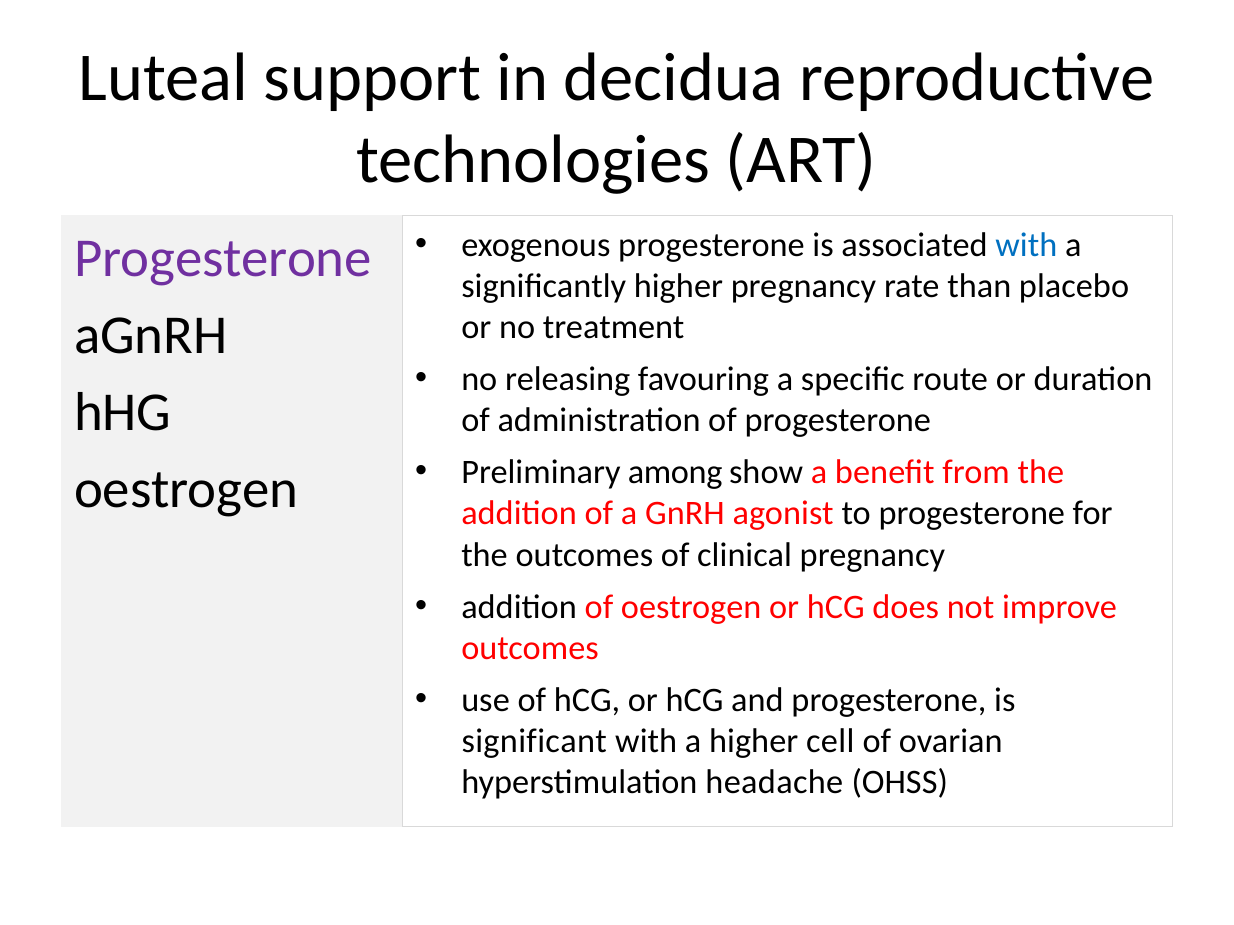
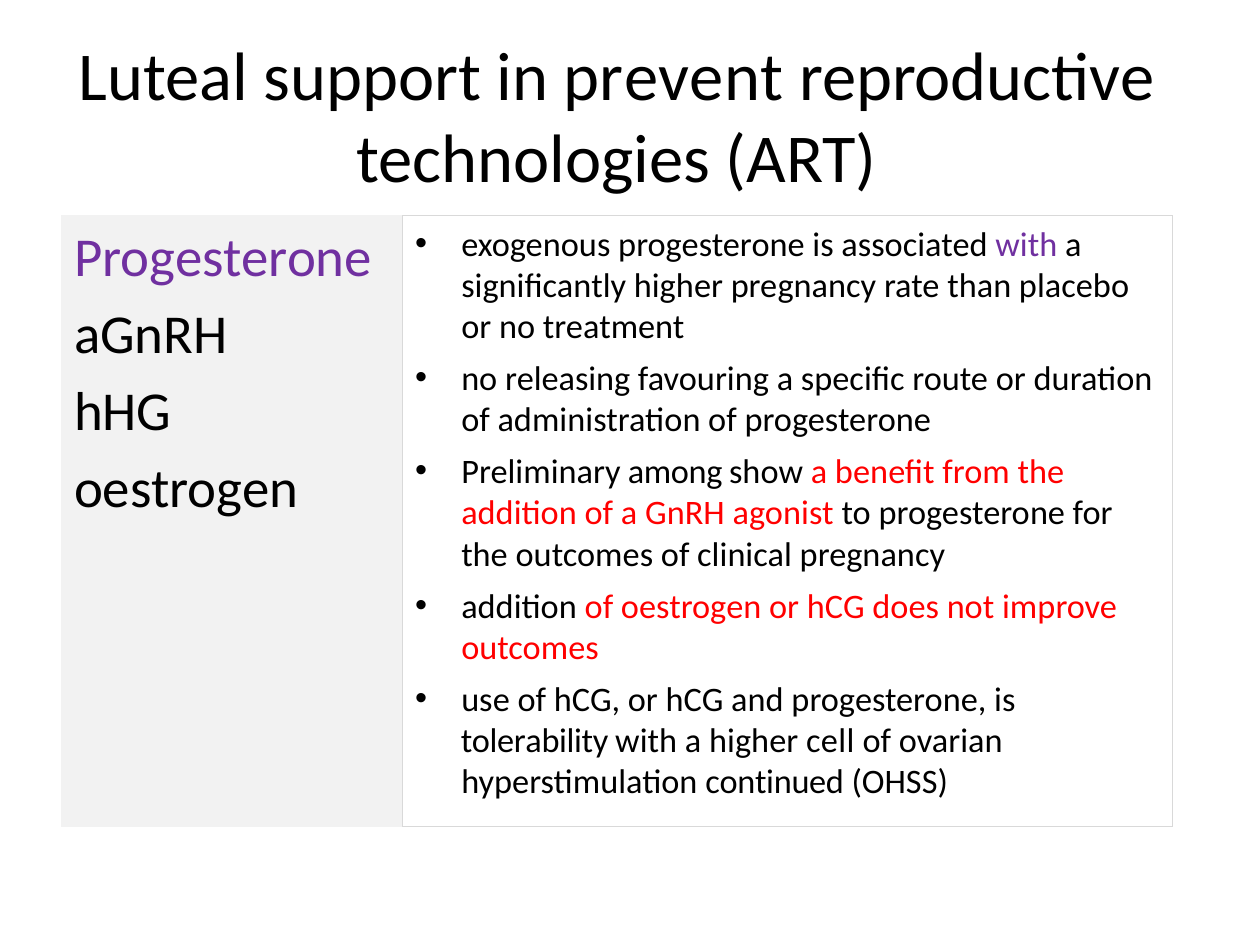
decidua: decidua -> prevent (673, 78)
with colour: blue -> purple (1026, 245)
significant: significant -> tolerability (535, 742)
headache: headache -> continued (775, 783)
